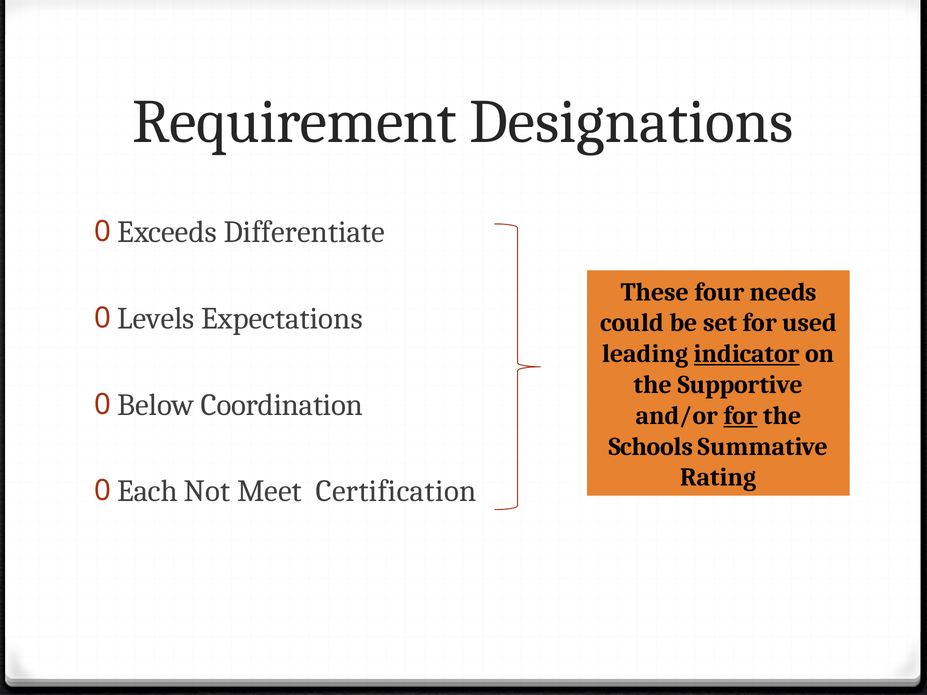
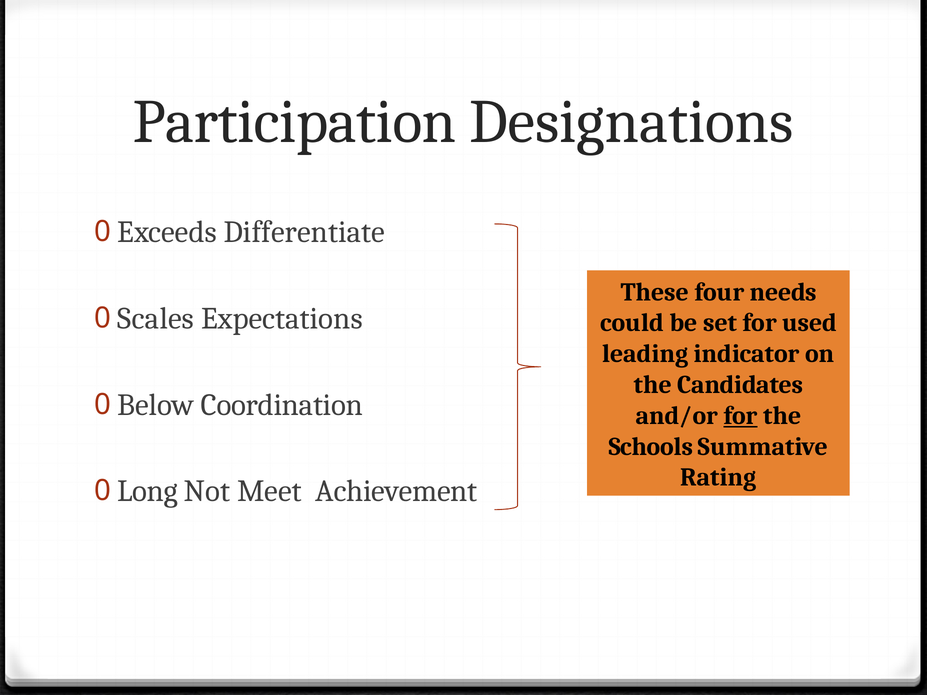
Requirement: Requirement -> Participation (294, 122)
Levels: Levels -> Scales (156, 318)
indicator underline: present -> none (747, 354)
Supportive: Supportive -> Candidates (740, 385)
Each: Each -> Long (147, 491)
Certification: Certification -> Achievement (396, 491)
